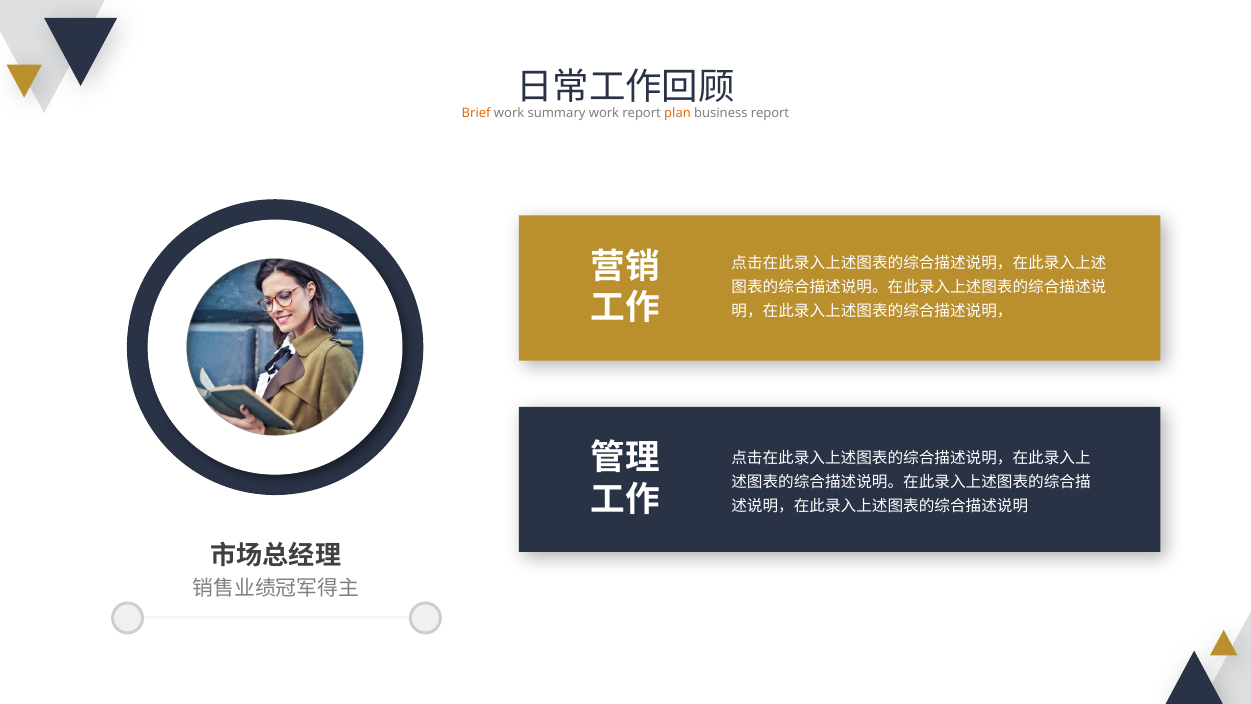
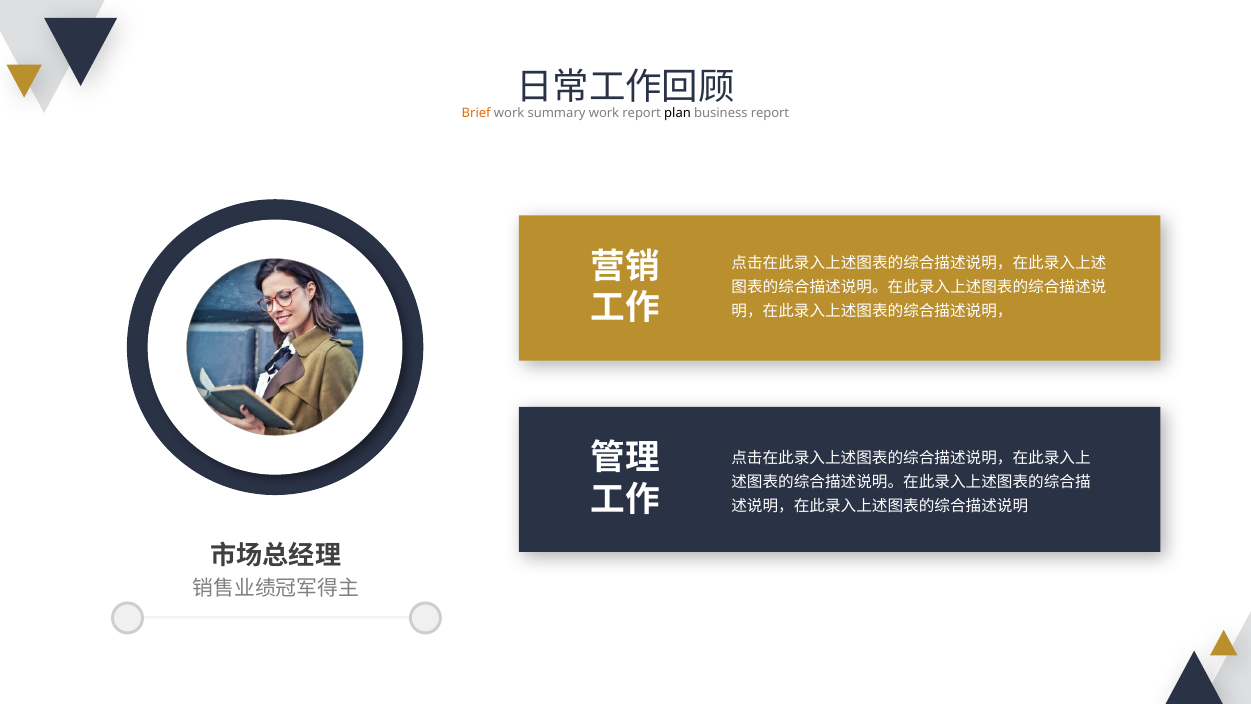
plan colour: orange -> black (678, 113)
